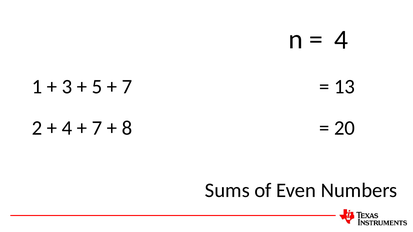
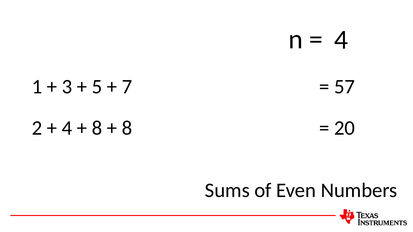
13: 13 -> 57 (345, 87)
7: 7 -> 8 (97, 128)
